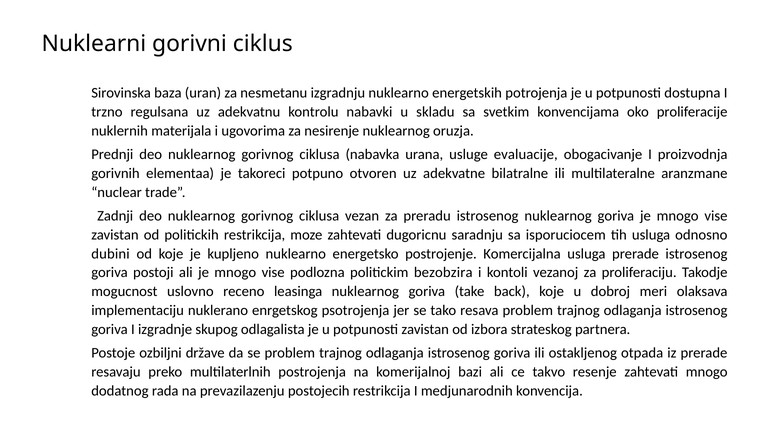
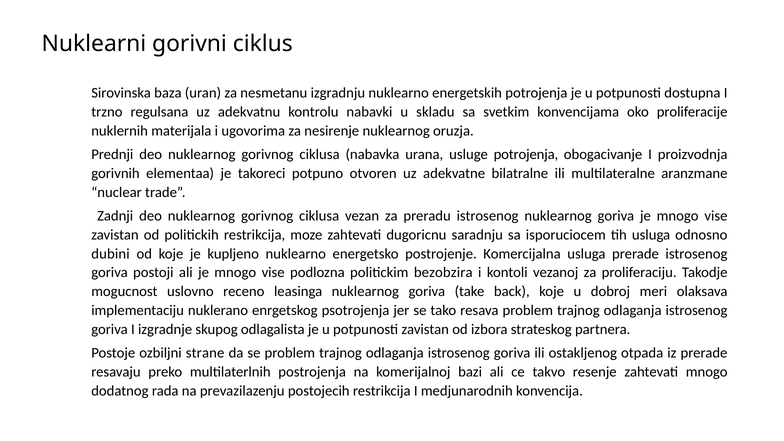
usluge evaluacije: evaluacije -> potrojenja (526, 155)
države: države -> strane (205, 353)
